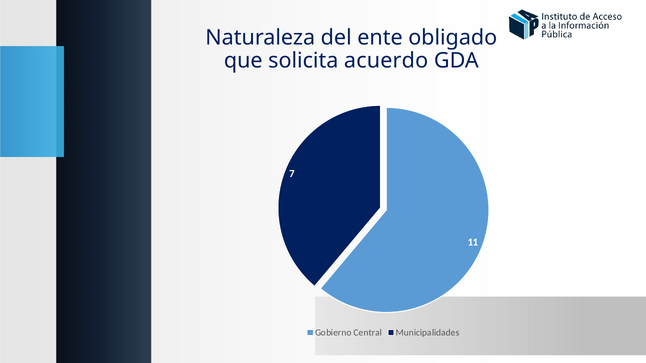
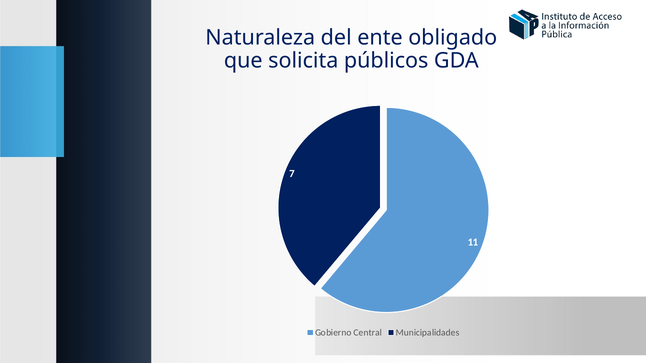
acuerdo: acuerdo -> públicos (386, 61)
